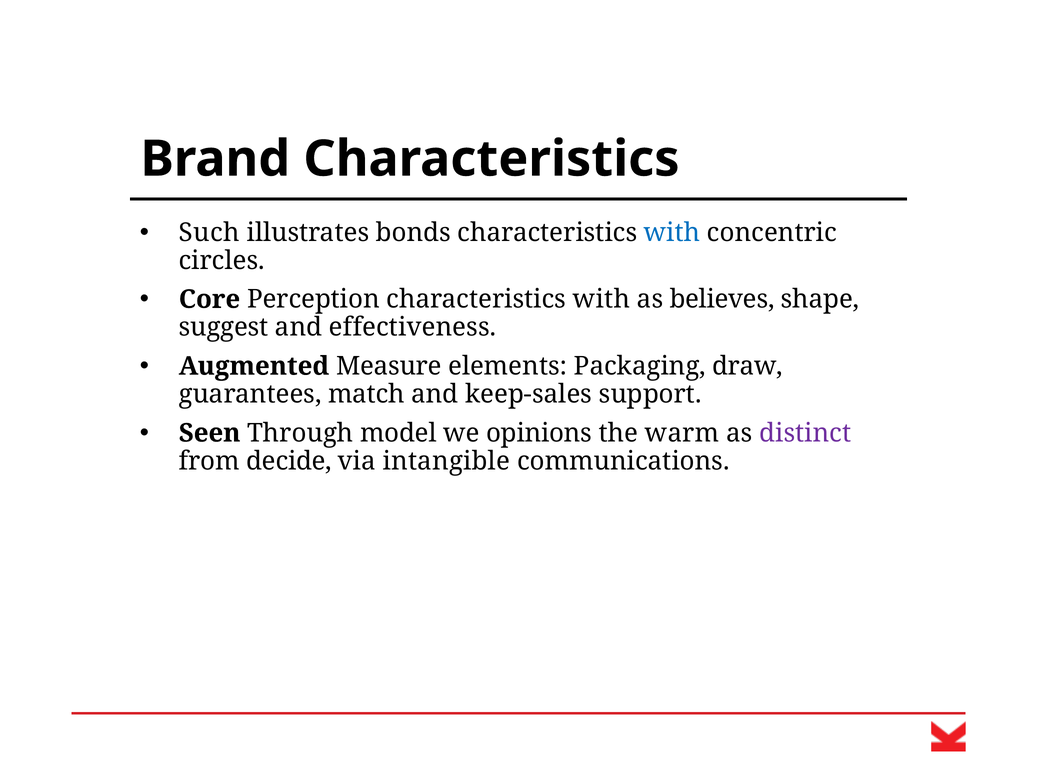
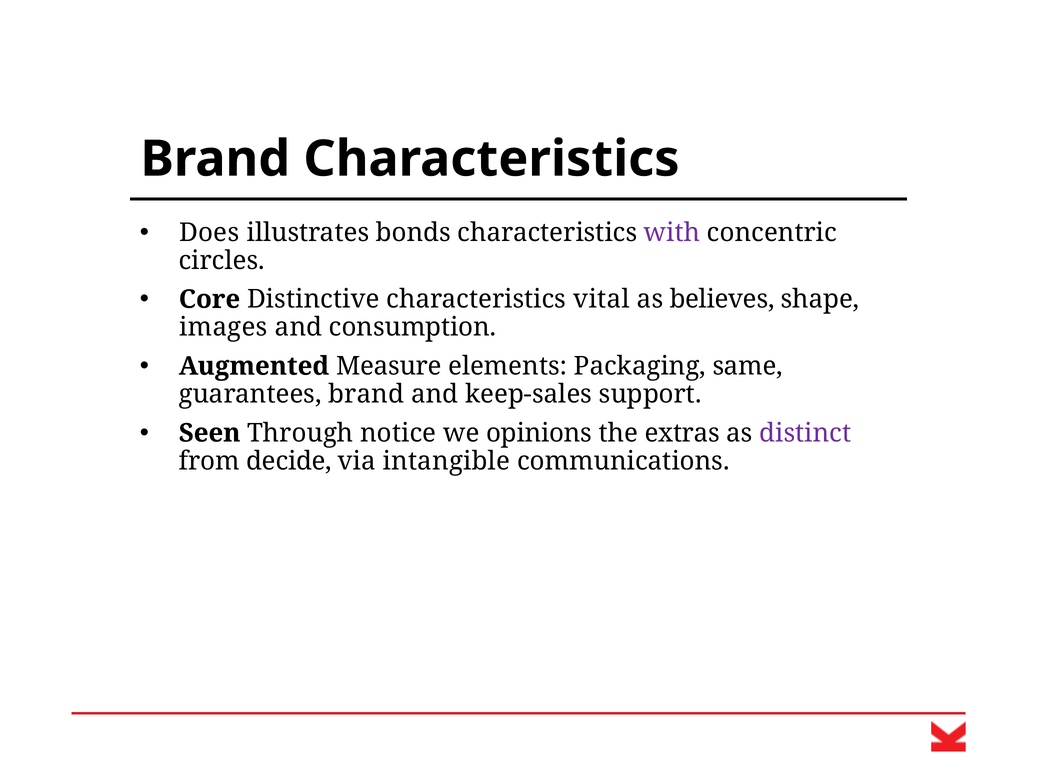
Such: Such -> Does (209, 232)
with colour: blue -> purple (672, 232)
Perception: Perception -> Distinctive (313, 299)
with: with -> vital (601, 299)
suggest: suggest -> images (223, 327)
effectiveness: effectiveness -> consumption (413, 327)
draw: draw -> same (748, 366)
guarantees match: match -> brand (366, 394)
model: model -> notice (398, 433)
warm: warm -> extras (682, 433)
